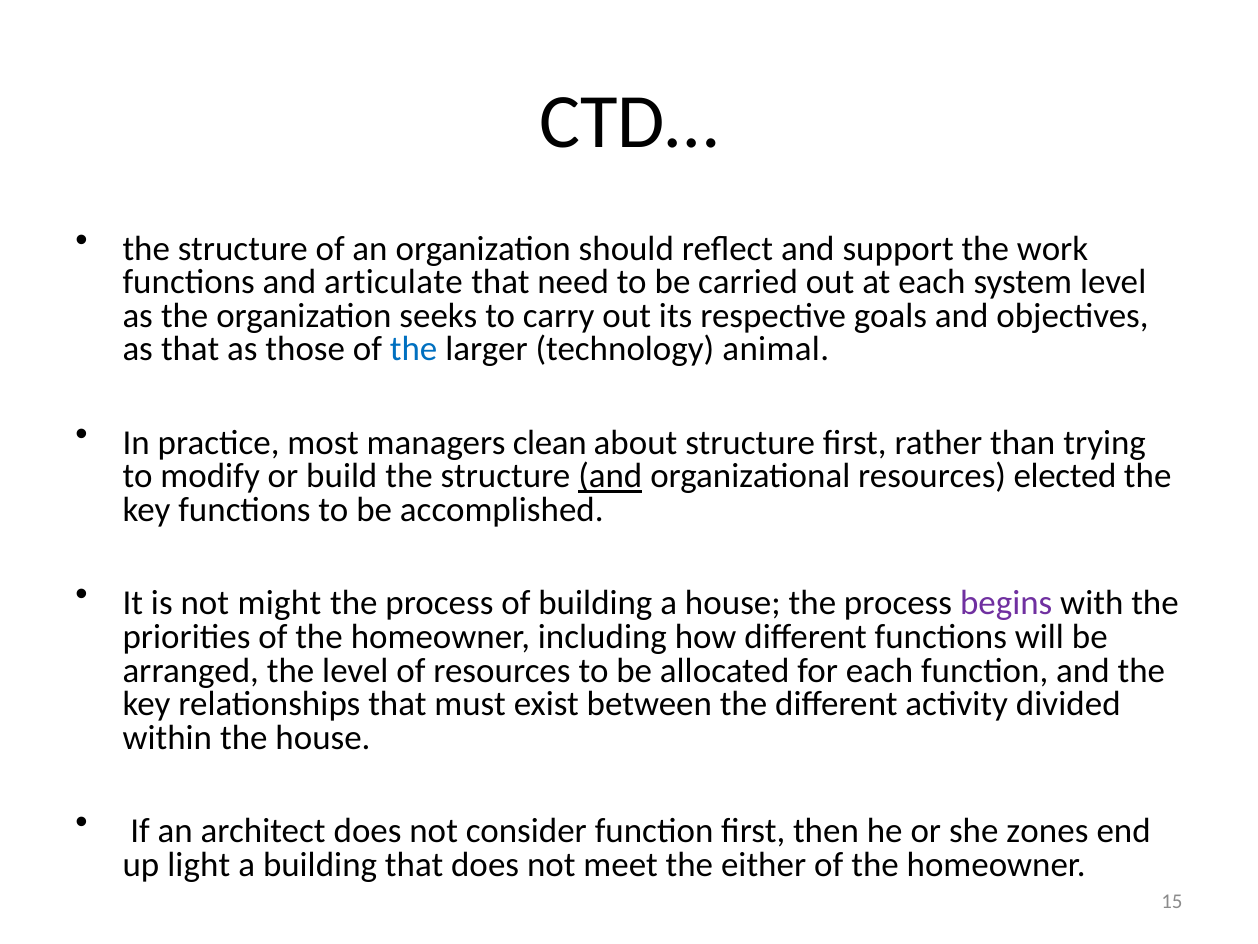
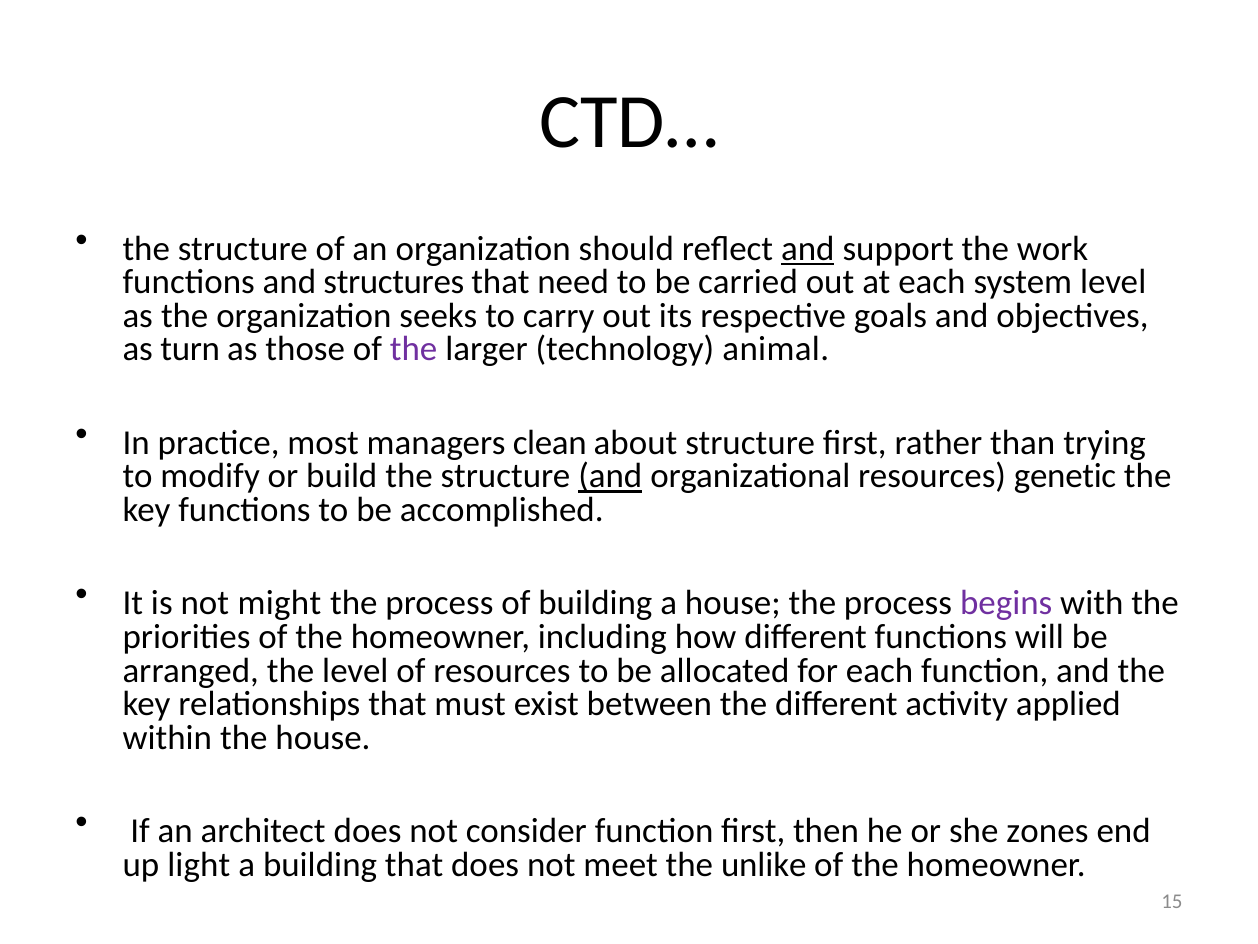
and underline: none -> present (808, 248)
articulate: articulate -> structures (394, 282)
as that: that -> turn (190, 349)
the colour: blue -> purple (414, 349)
elected: elected -> genetic (1065, 476)
divided: divided -> applied (1068, 704)
either: either -> unlike (764, 864)
